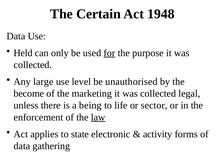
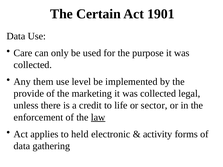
1948: 1948 -> 1901 (161, 14)
Held: Held -> Care (23, 53)
for underline: present -> none (109, 53)
large: large -> them (43, 82)
unauthorised: unauthorised -> implemented (131, 82)
become: become -> provide (29, 94)
being: being -> credit (90, 106)
state: state -> held (80, 134)
